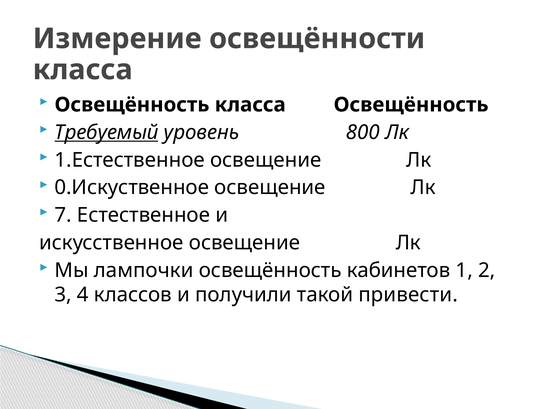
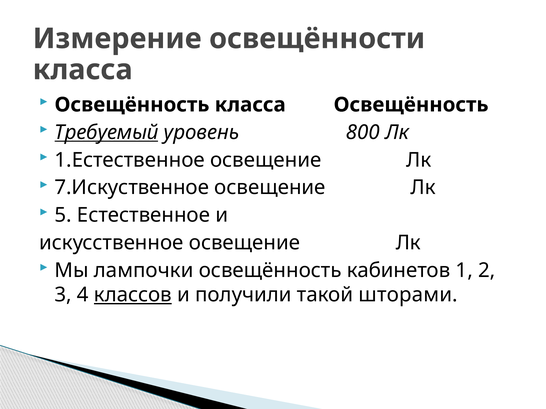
0.Искуственное: 0.Искуственное -> 7.Искуственное (132, 188)
7: 7 -> 5 (63, 215)
классов underline: none -> present (133, 295)
привести: привести -> шторами (408, 295)
